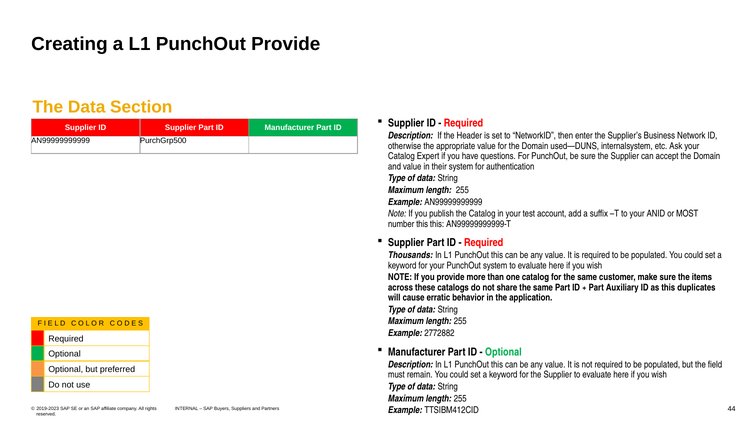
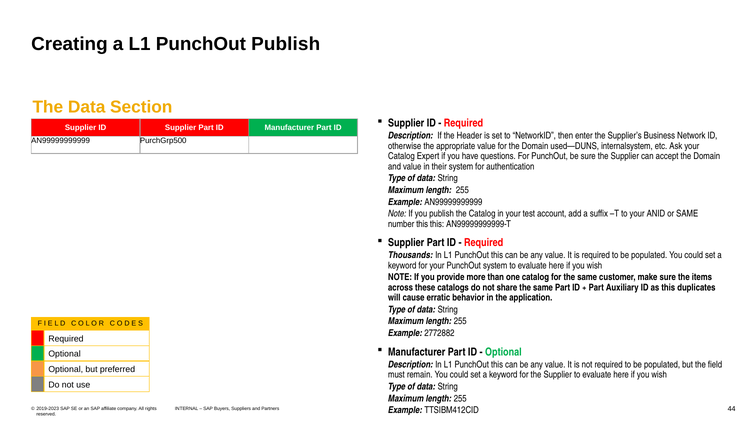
PunchOut Provide: Provide -> Publish (286, 44)
or MOST: MOST -> SAME (687, 214)
